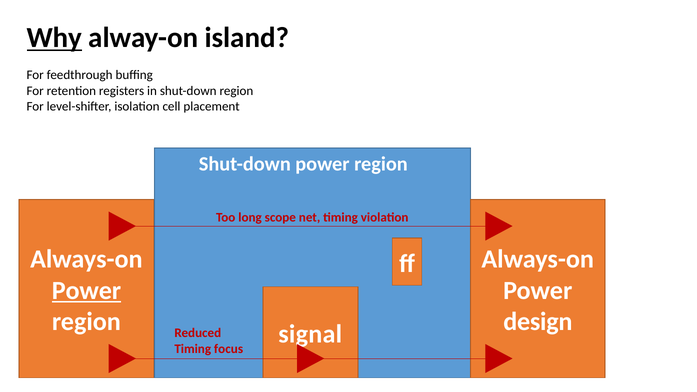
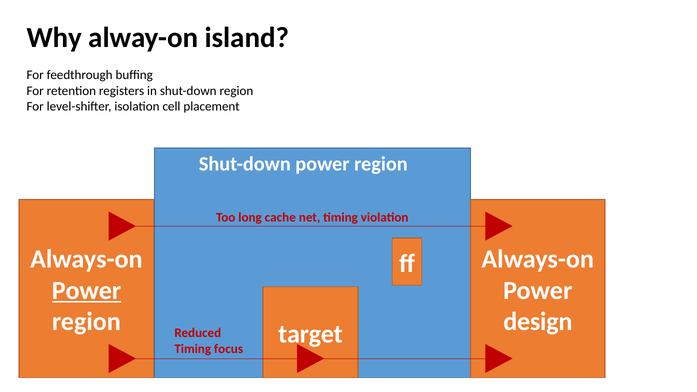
Why underline: present -> none (54, 38)
scope: scope -> cache (280, 218)
signal: signal -> target (310, 334)
